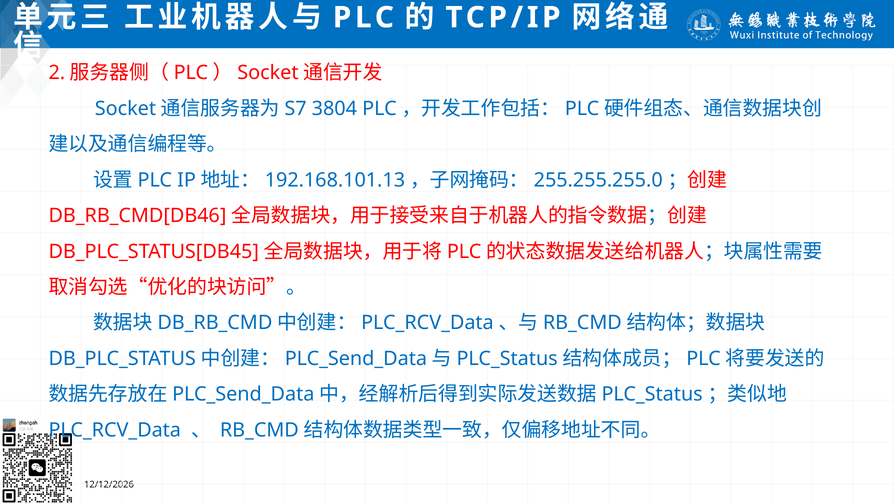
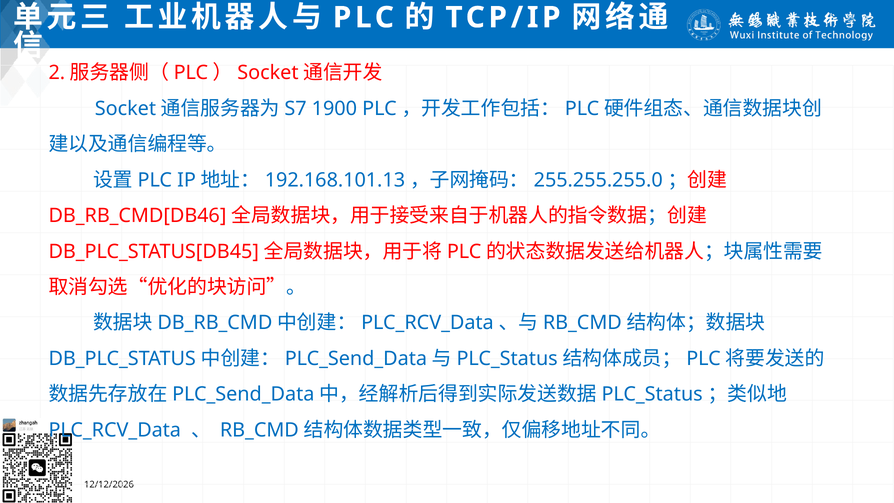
3804: 3804 -> 1900 (334, 109)
